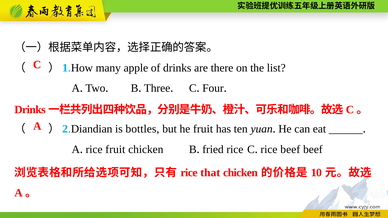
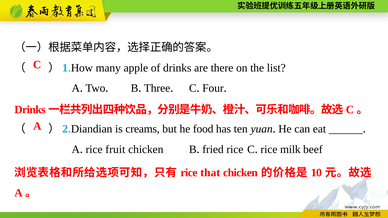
bottles: bottles -> creams (143, 129)
he fruit: fruit -> food (203, 129)
rice beef: beef -> milk (290, 149)
